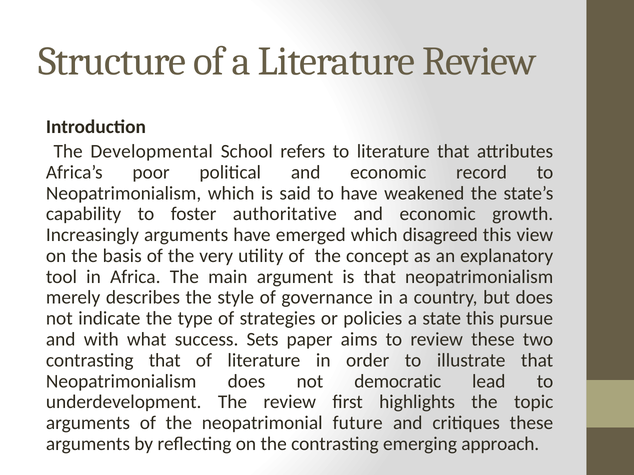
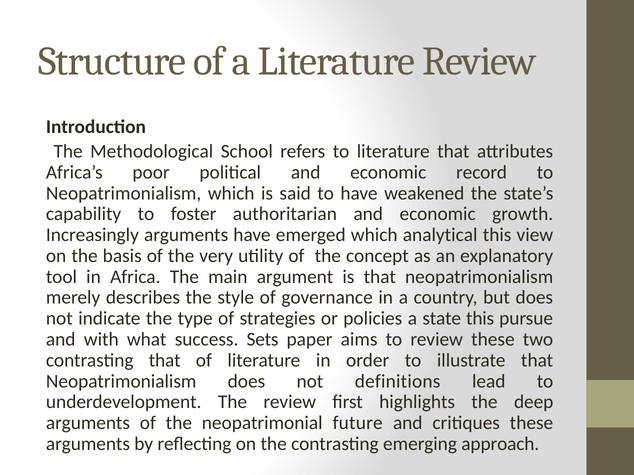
Developmental: Developmental -> Methodological (152, 151)
authoritative: authoritative -> authoritarian (285, 214)
disagreed: disagreed -> analytical (440, 235)
democratic: democratic -> definitions (398, 382)
topic: topic -> deep (534, 402)
